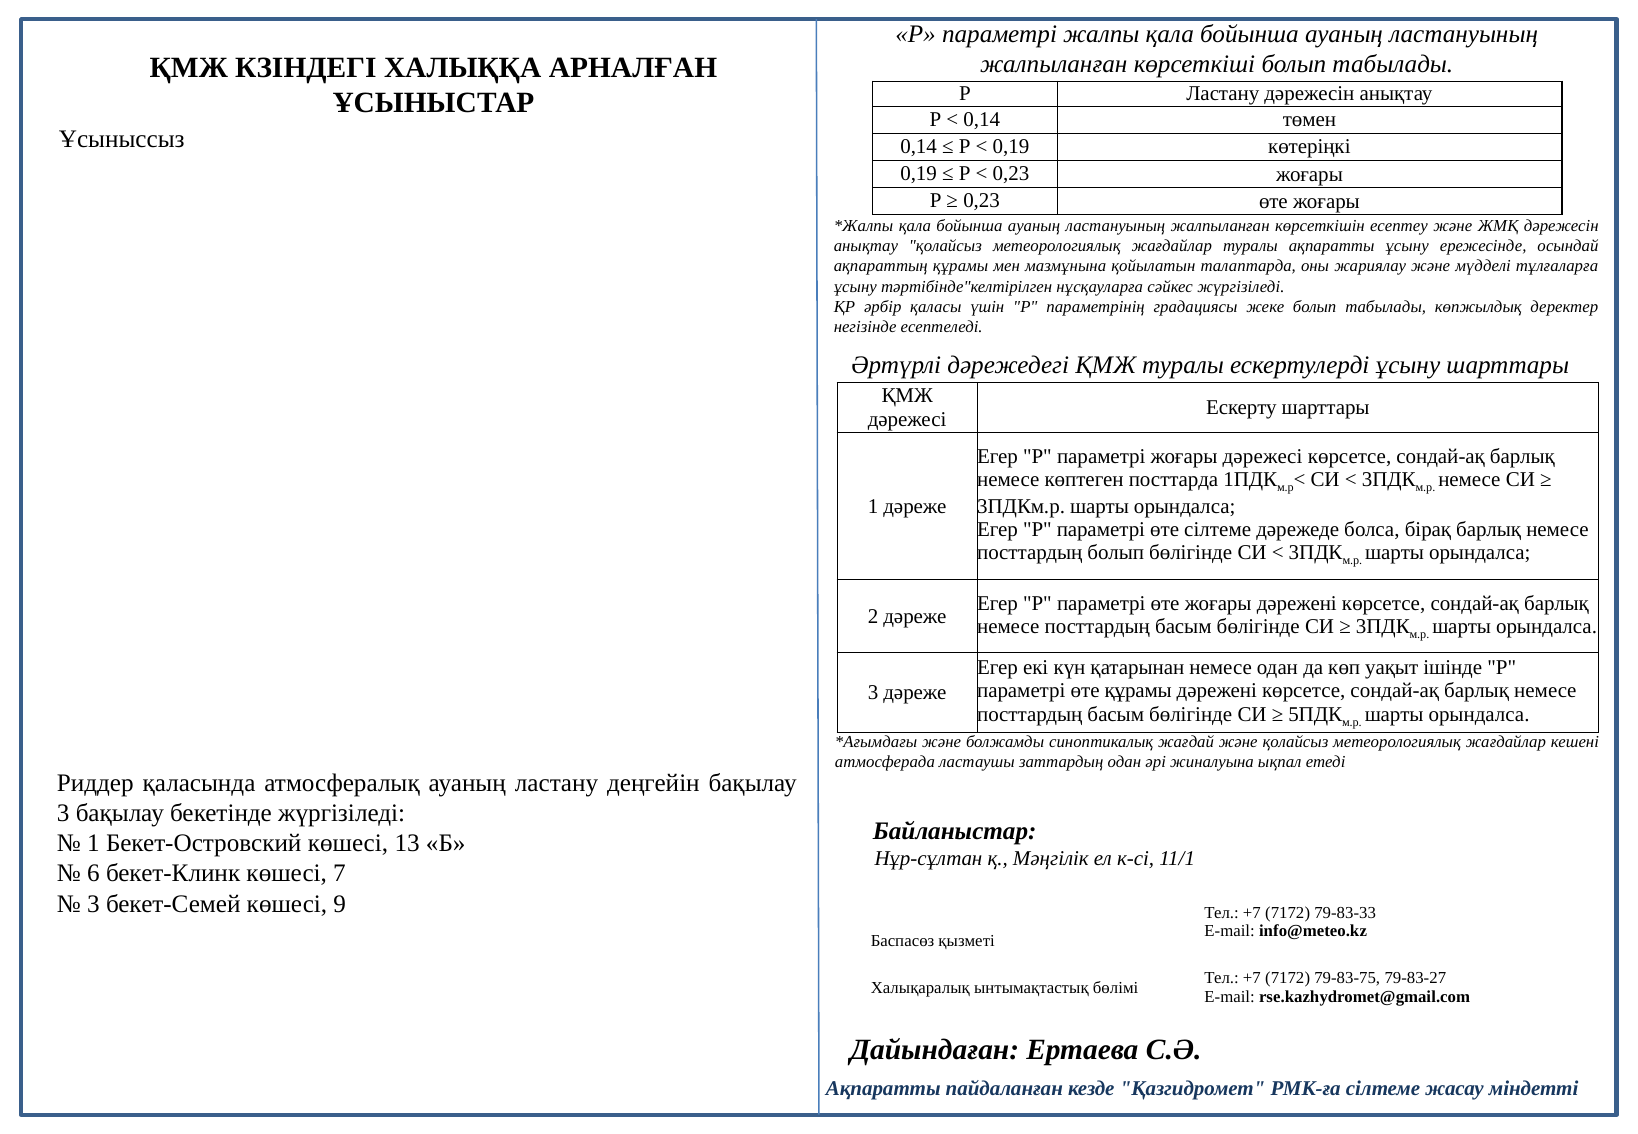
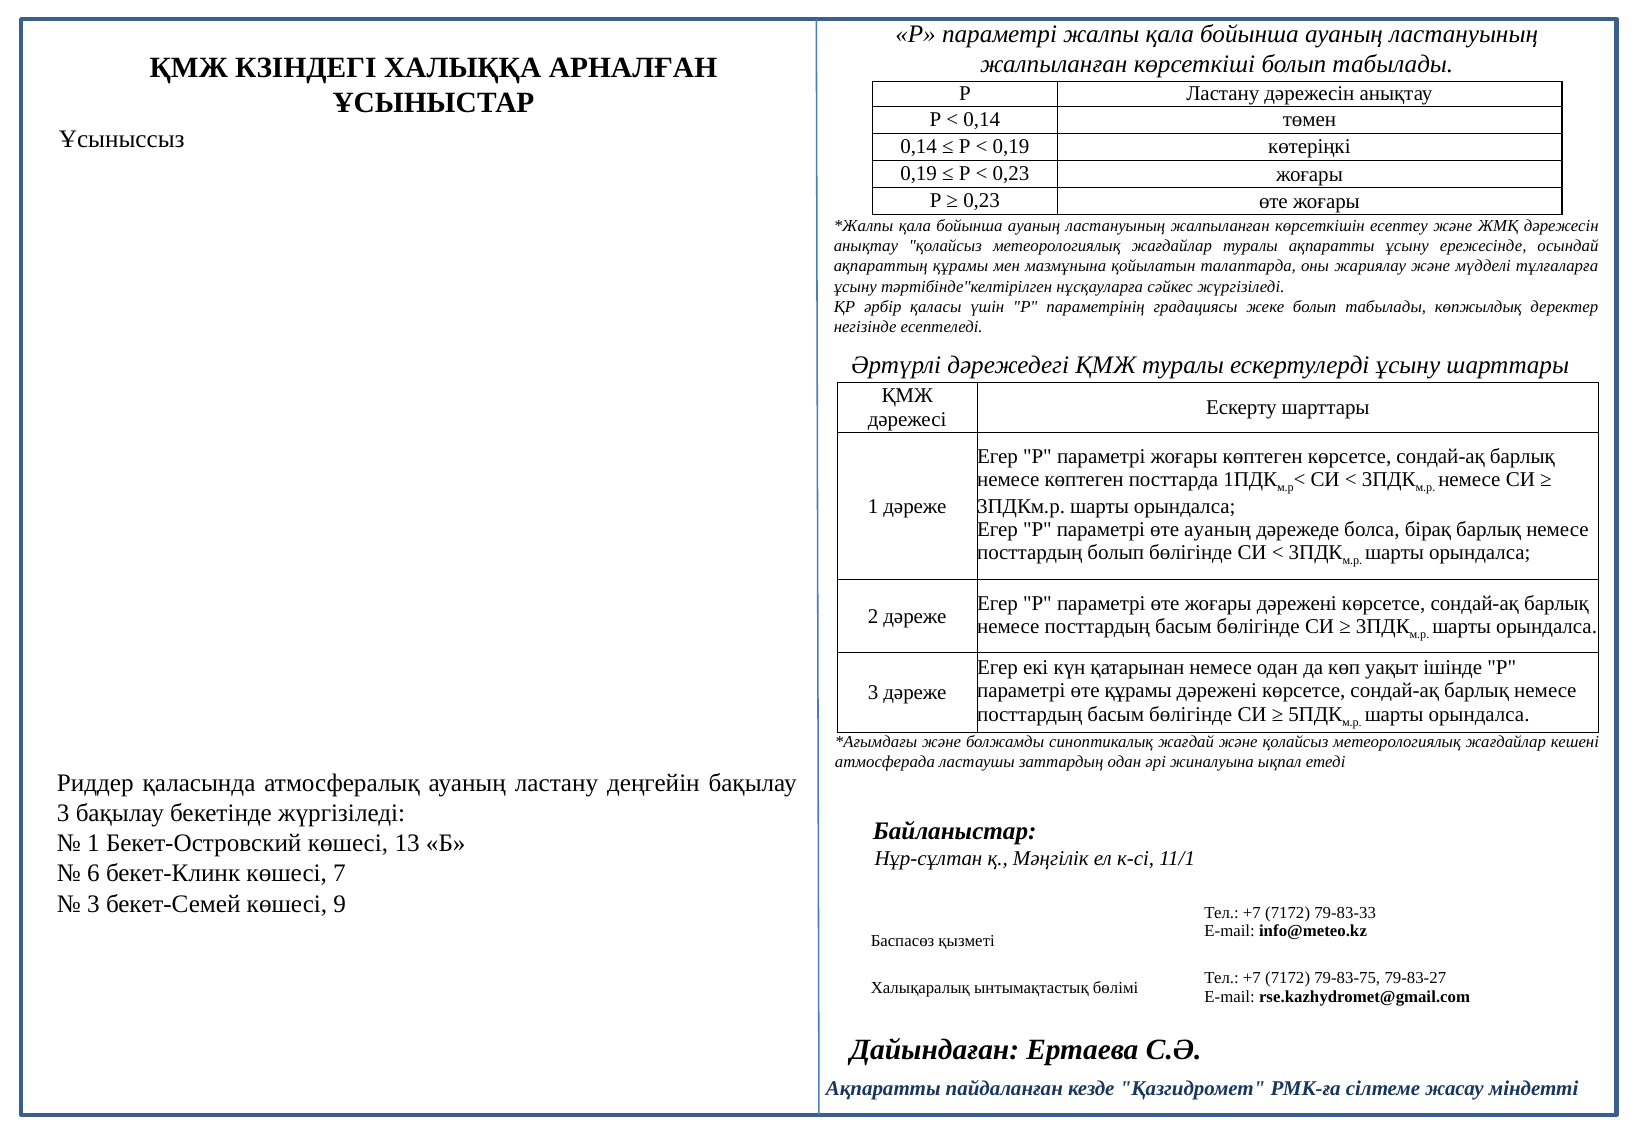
жоғары дәрежесі: дәрежесі -> көптеген (1263, 457)
өте сілтеме: сілтеме -> ауаның (1218, 529)
